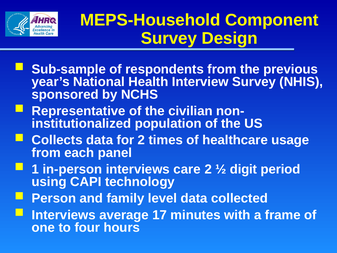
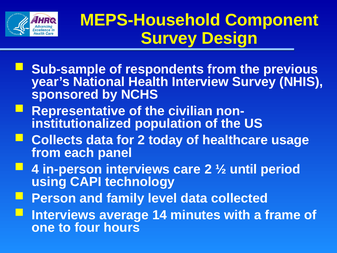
times: times -> today (166, 140)
1: 1 -> 4 (35, 169)
digit: digit -> until (244, 169)
17: 17 -> 14 (160, 215)
